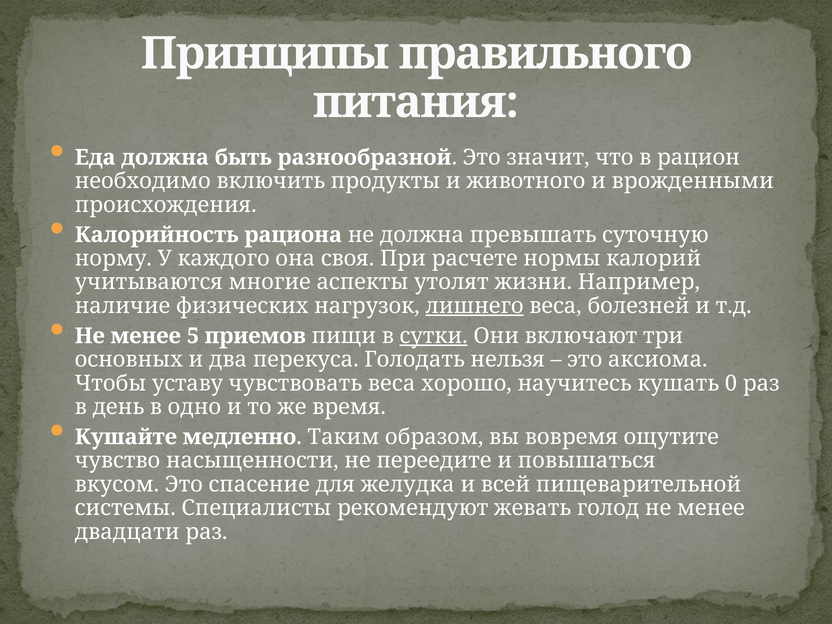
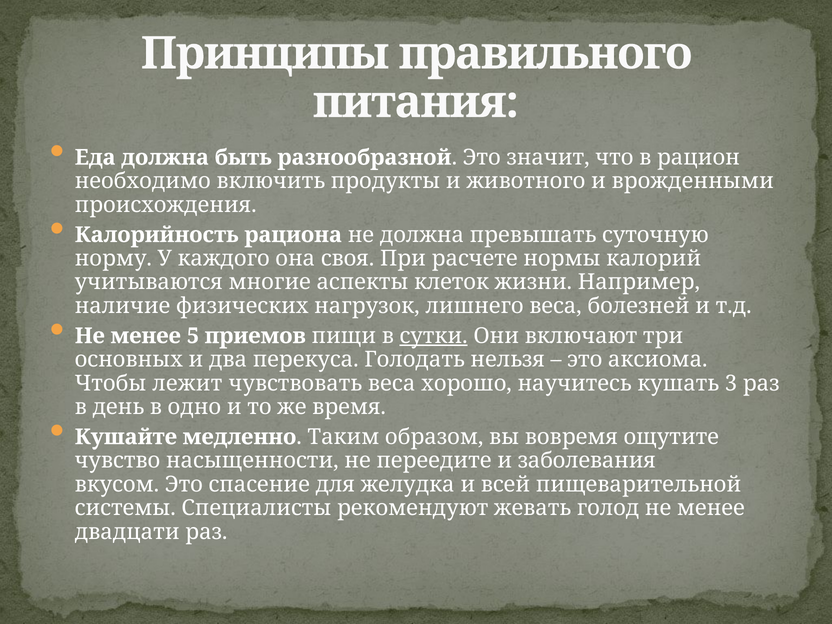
утолят: утолят -> клеток (451, 282)
лишнего underline: present -> none (474, 306)
уставу: уставу -> лежит (187, 383)
0: 0 -> 3 (731, 383)
повышаться: повышаться -> заболевания (587, 461)
